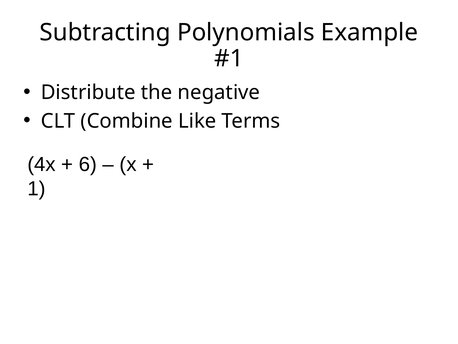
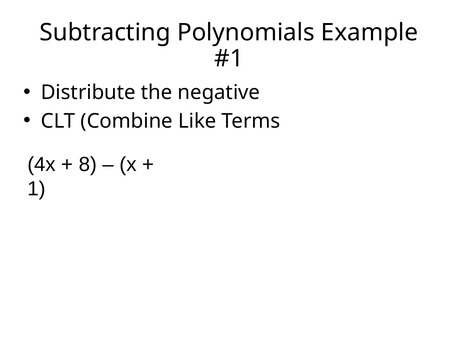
6: 6 -> 8 (88, 164)
